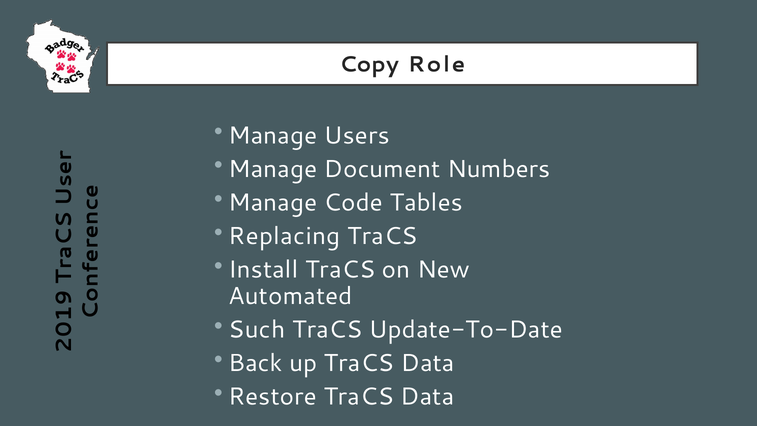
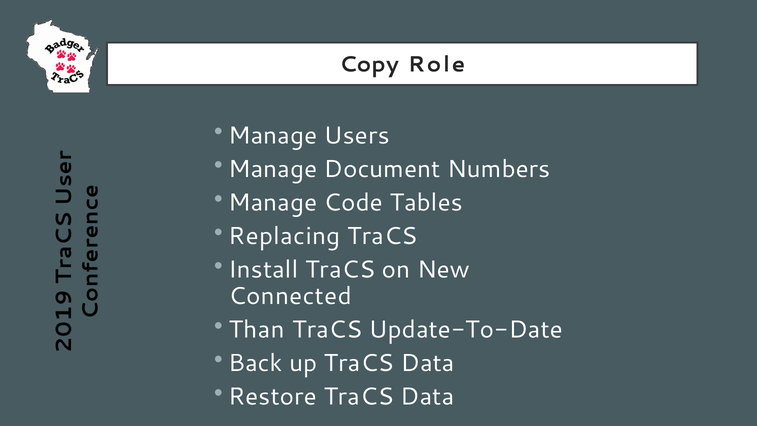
Automated: Automated -> Connected (290, 296)
Such: Such -> Than (257, 330)
